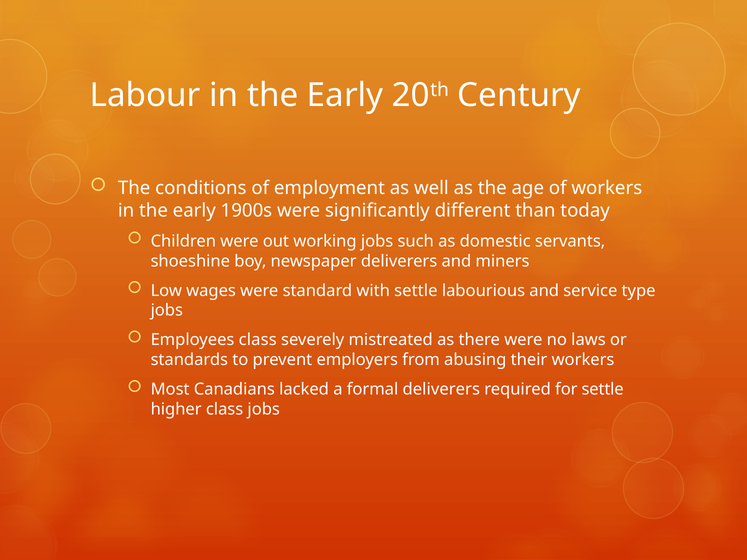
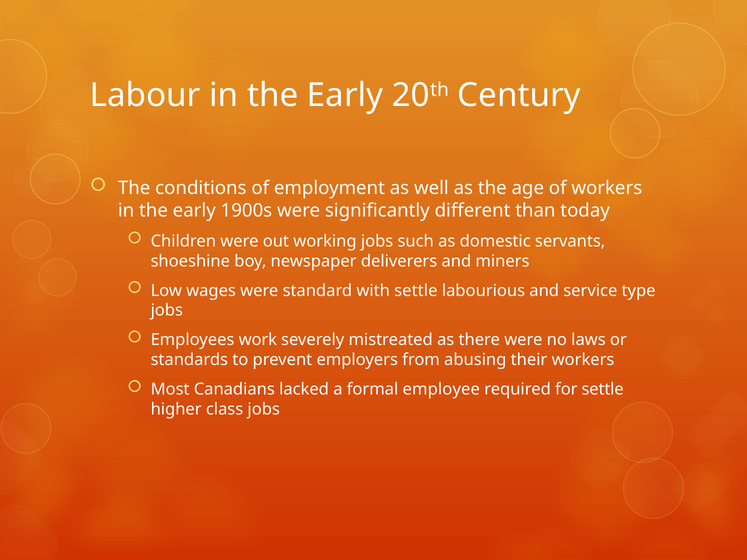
Employees class: class -> work (258, 340)
formal deliverers: deliverers -> employee (441, 389)
